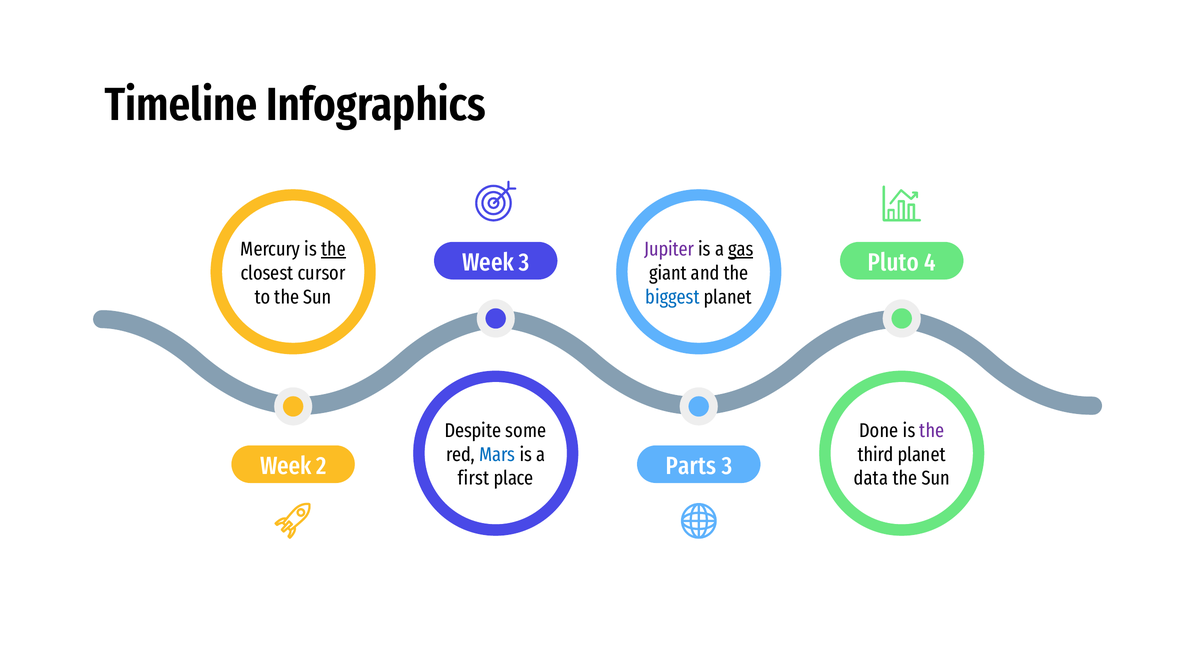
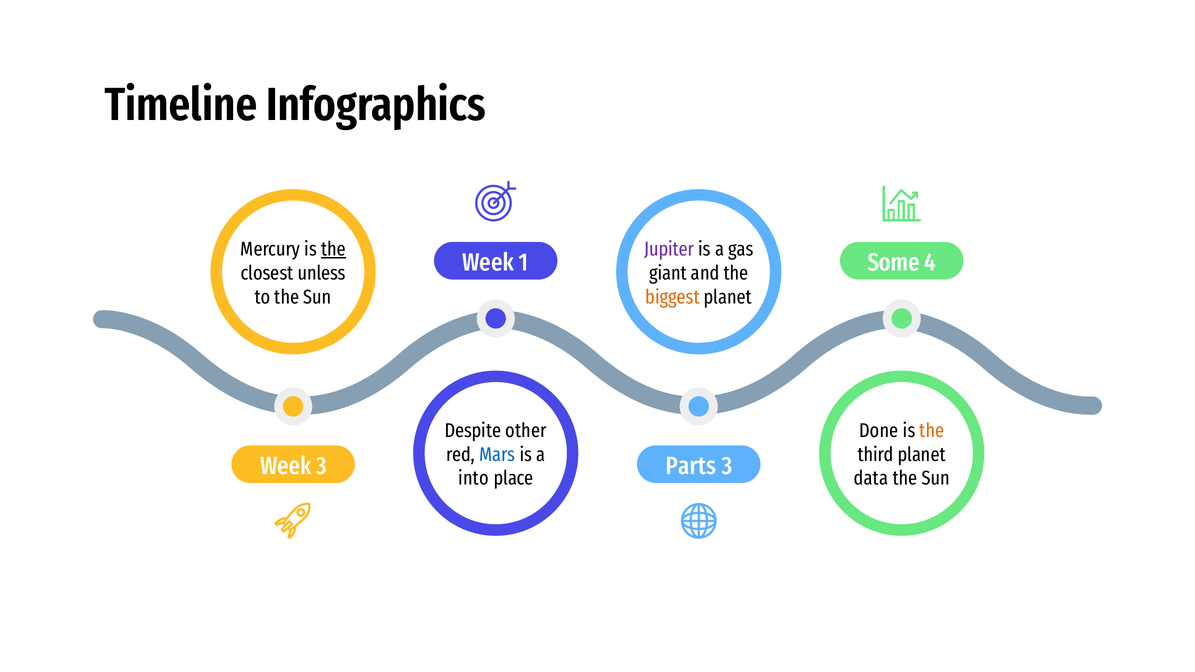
gas underline: present -> none (741, 249)
Week 3: 3 -> 1 (524, 263)
Pluto: Pluto -> Some (894, 263)
cursor: cursor -> unless (322, 273)
biggest colour: blue -> orange (673, 297)
some: some -> other (526, 431)
the colour: purple -> orange (932, 431)
Week 2: 2 -> 3 (321, 466)
first: first -> into (474, 479)
